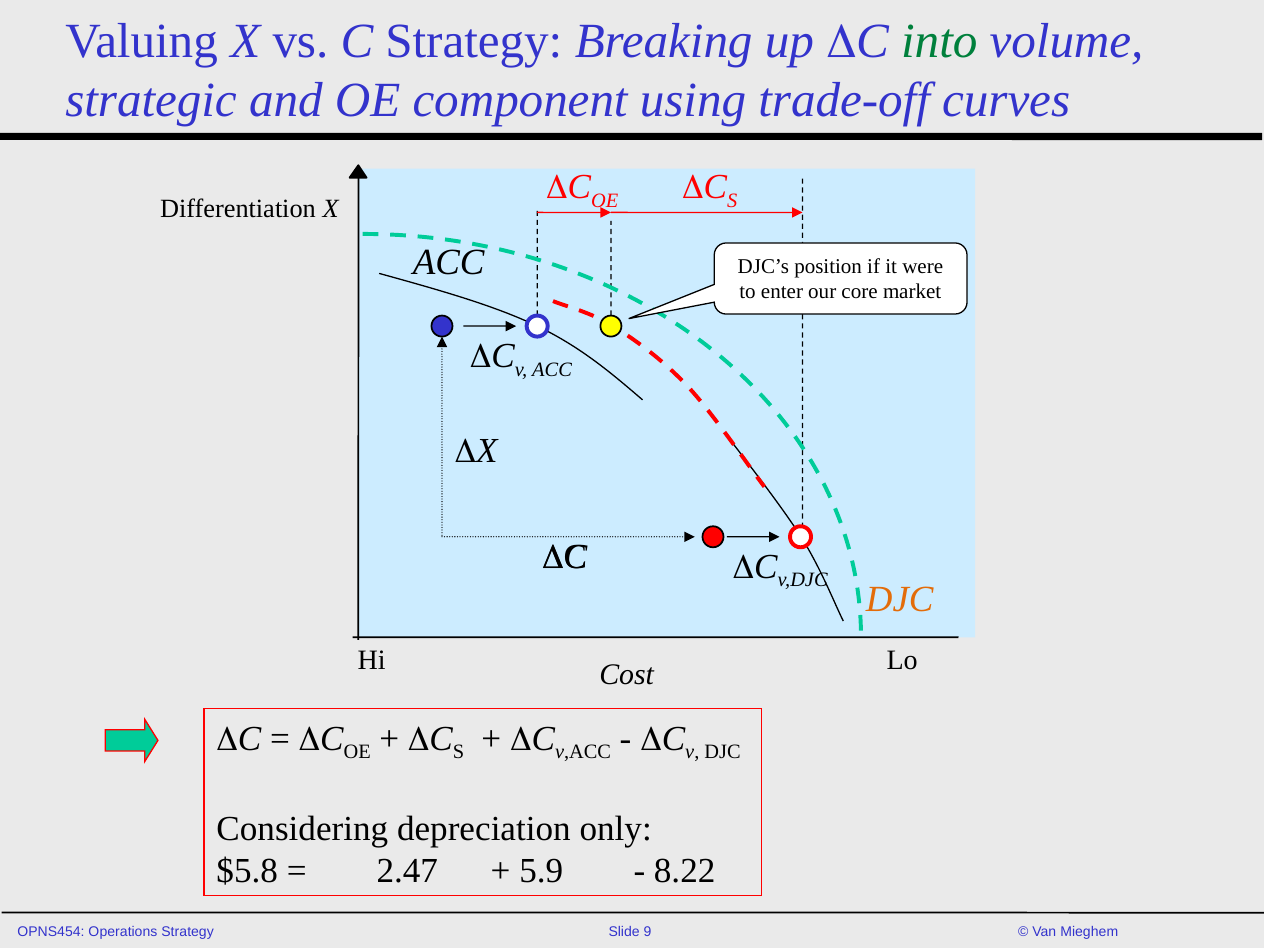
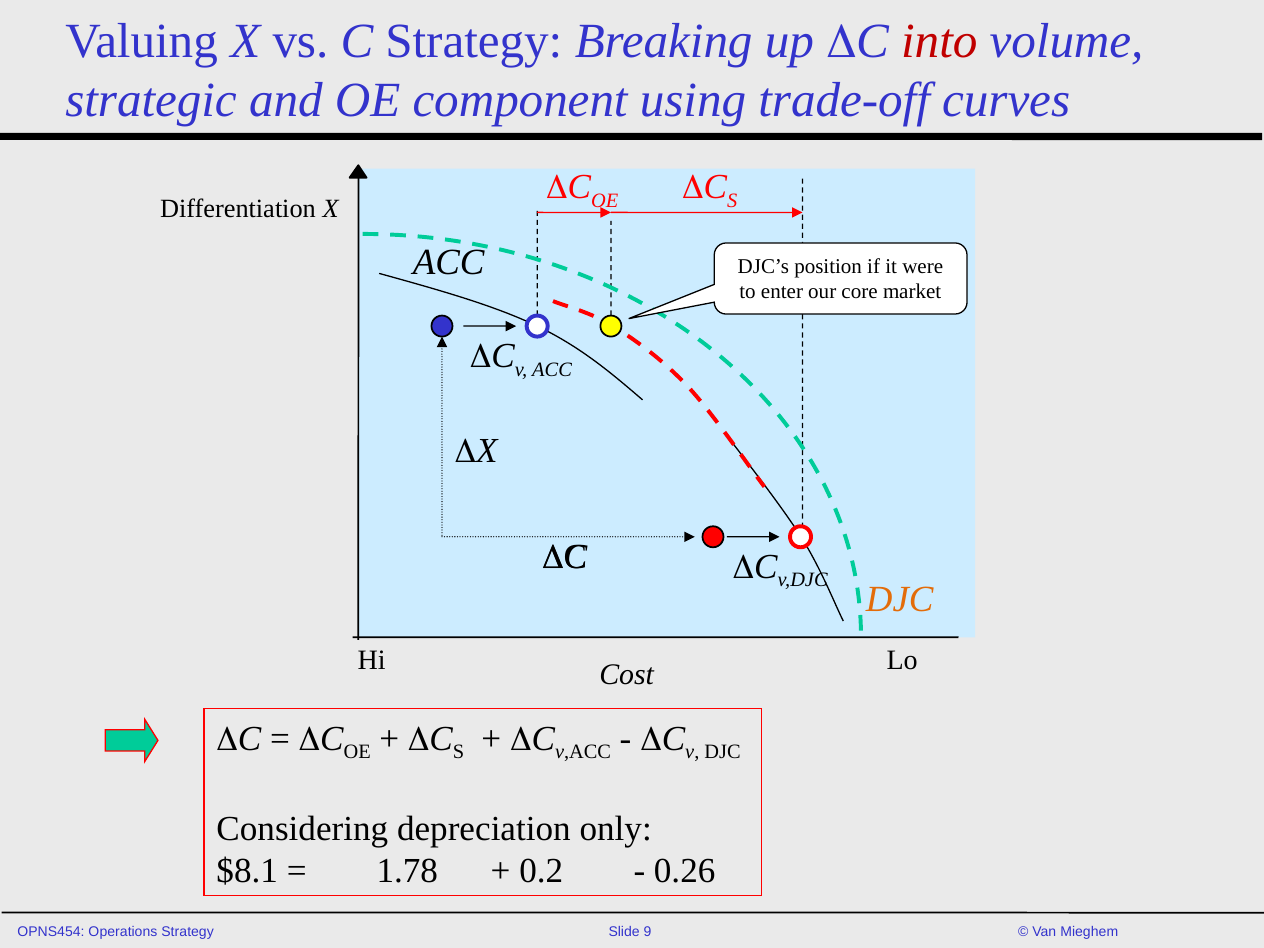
into colour: green -> red (939, 42)
$5.8: $5.8 -> $8.1 (247, 871)
2.47: 2.47 -> 1.78 (407, 871)
5.9: 5.9 -> 0.2 (541, 871)
8.22: 8.22 -> 0.26 (685, 871)
